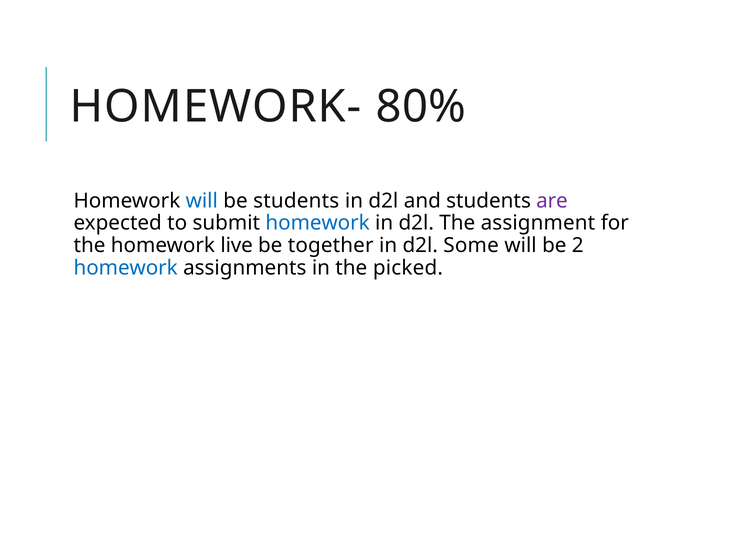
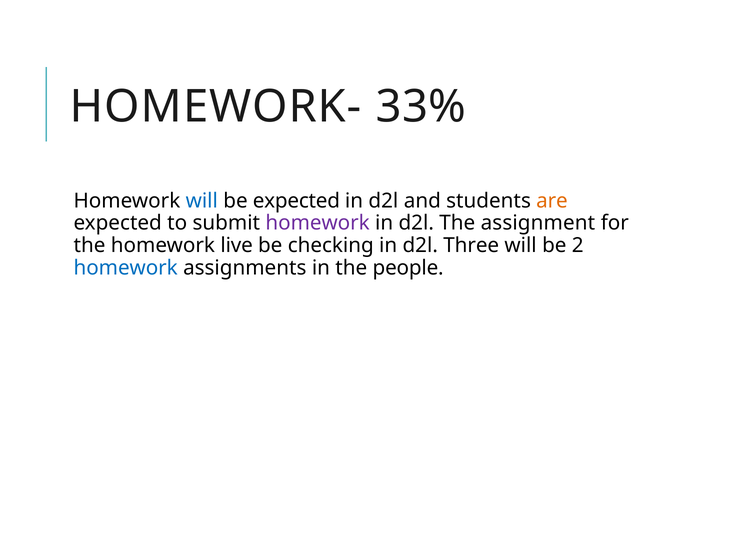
80%: 80% -> 33% (421, 107)
be students: students -> expected (296, 200)
are colour: purple -> orange (552, 200)
homework colour: blue -> purple (318, 223)
together: together -> checking (331, 245)
Some: Some -> Three (471, 245)
picked: picked -> people (408, 267)
